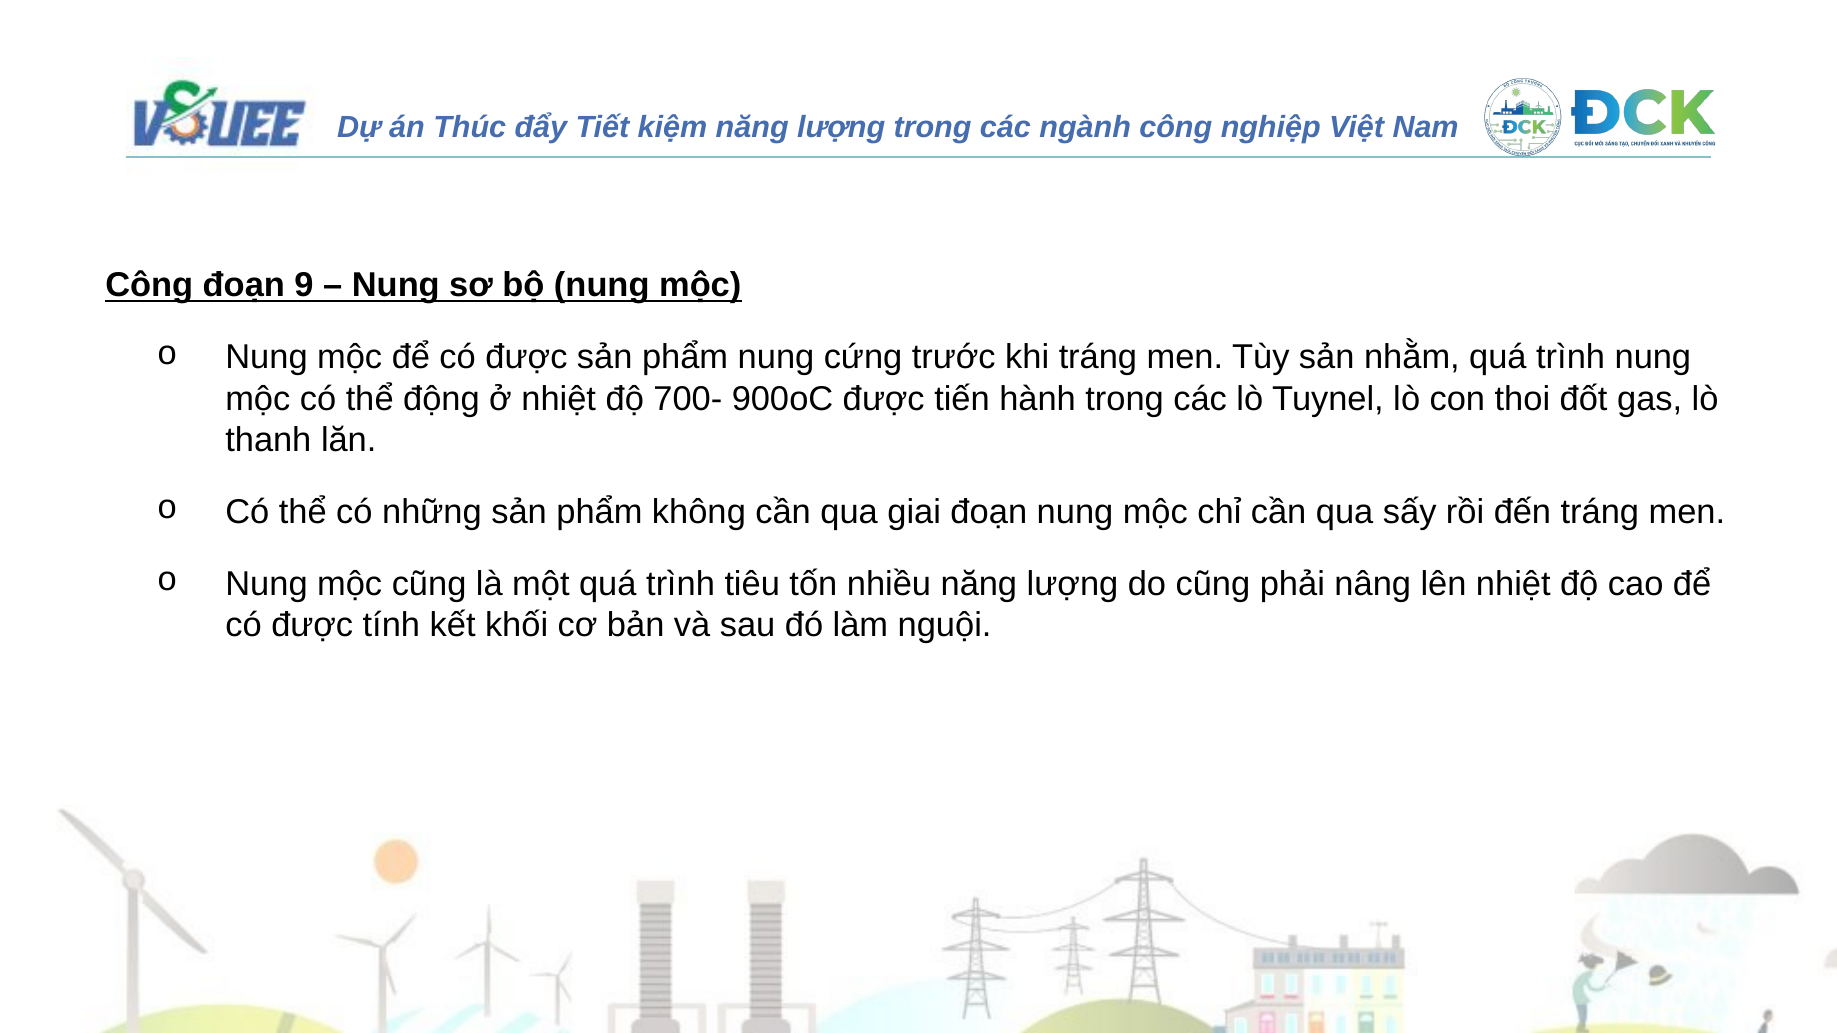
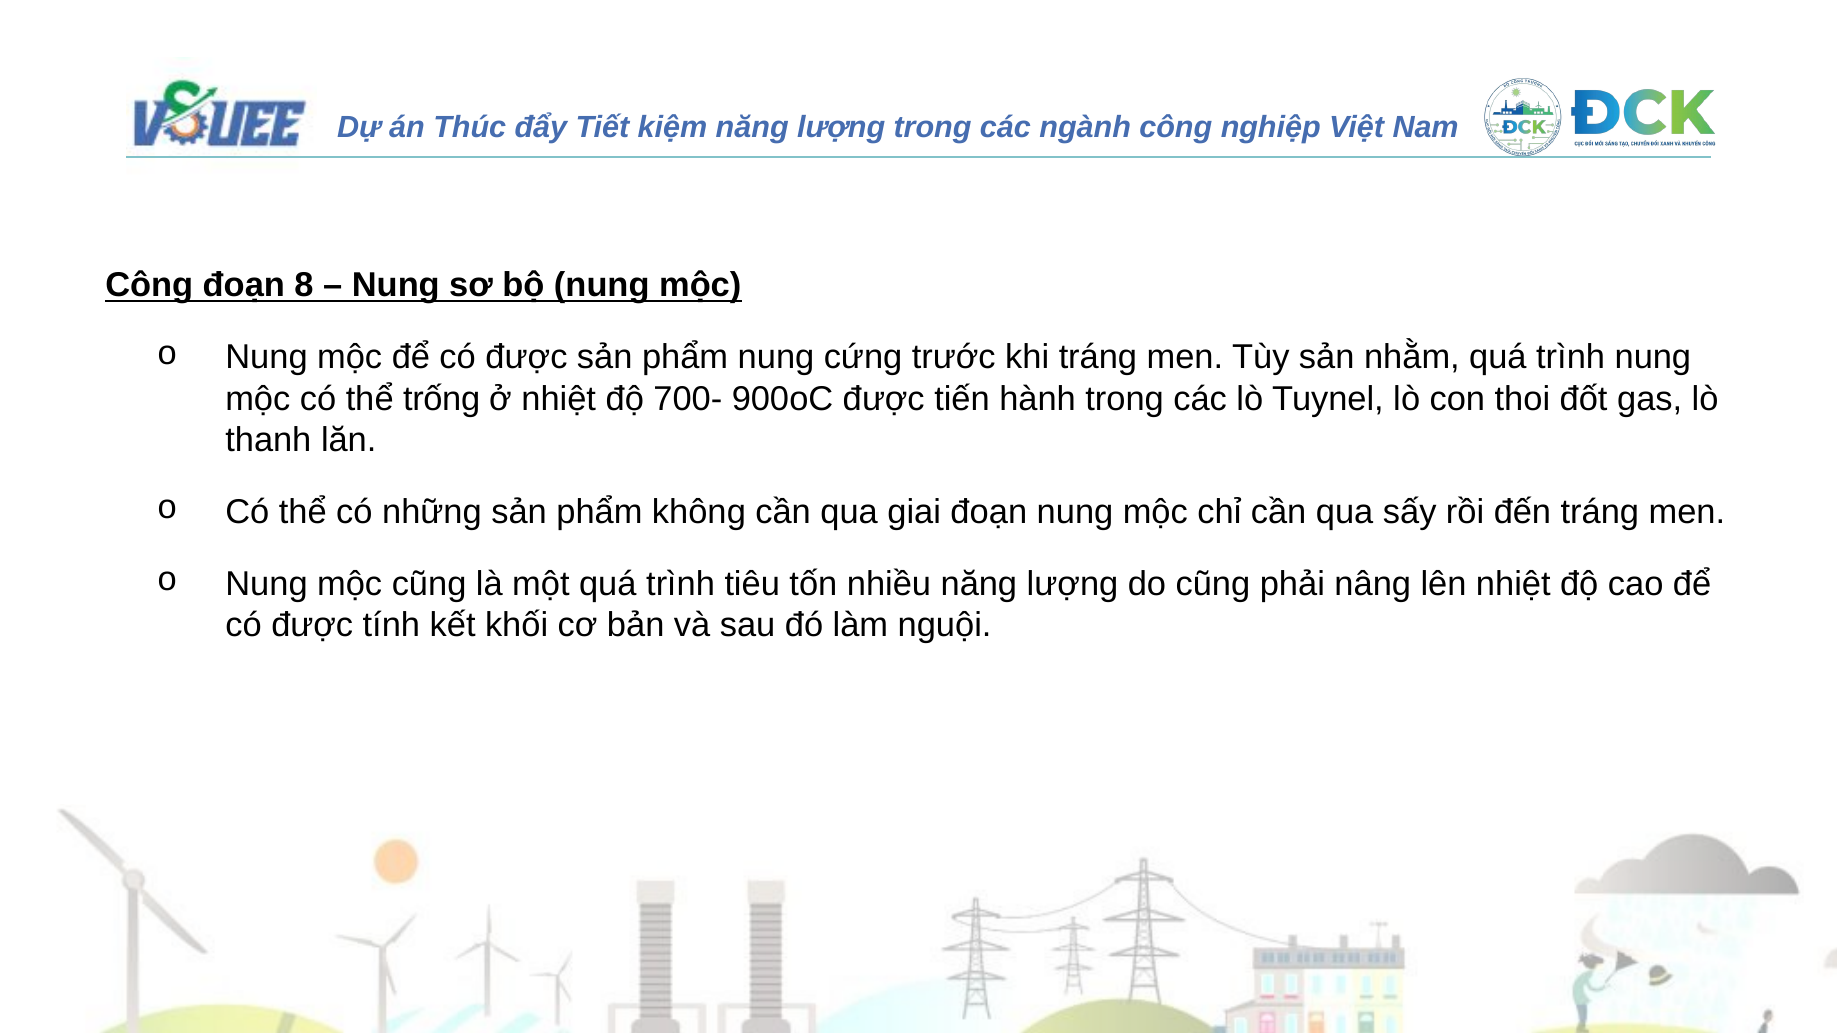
9: 9 -> 8 (304, 286)
động: động -> trống (442, 399)
